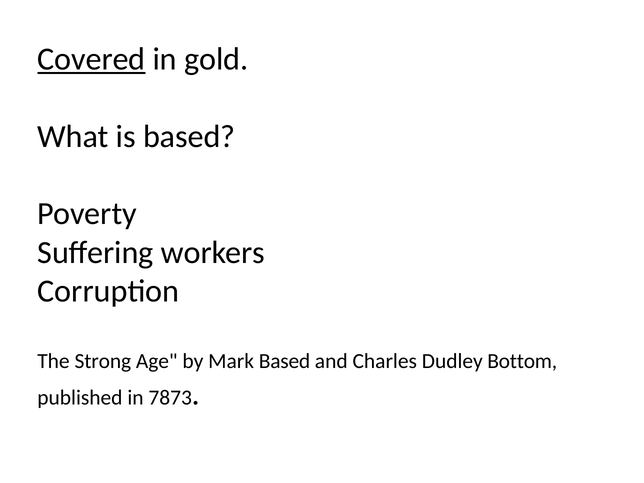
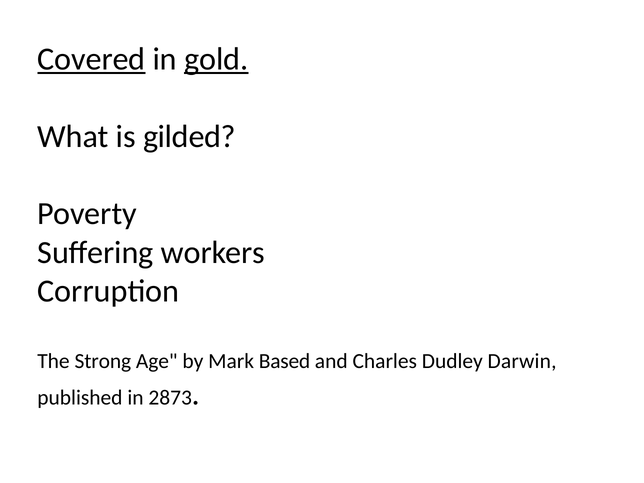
gold underline: none -> present (216, 59)
is based: based -> gilded (189, 137)
Bottom: Bottom -> Darwin (522, 361)
7873: 7873 -> 2873 (170, 398)
